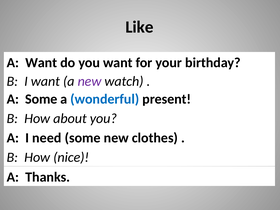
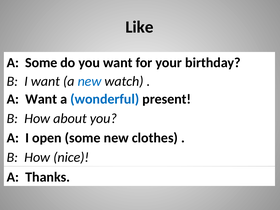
A Want: Want -> Some (41, 63)
new colour: purple -> blue (90, 81)
A Some: Some -> Want (41, 99)
need: need -> open (47, 138)
